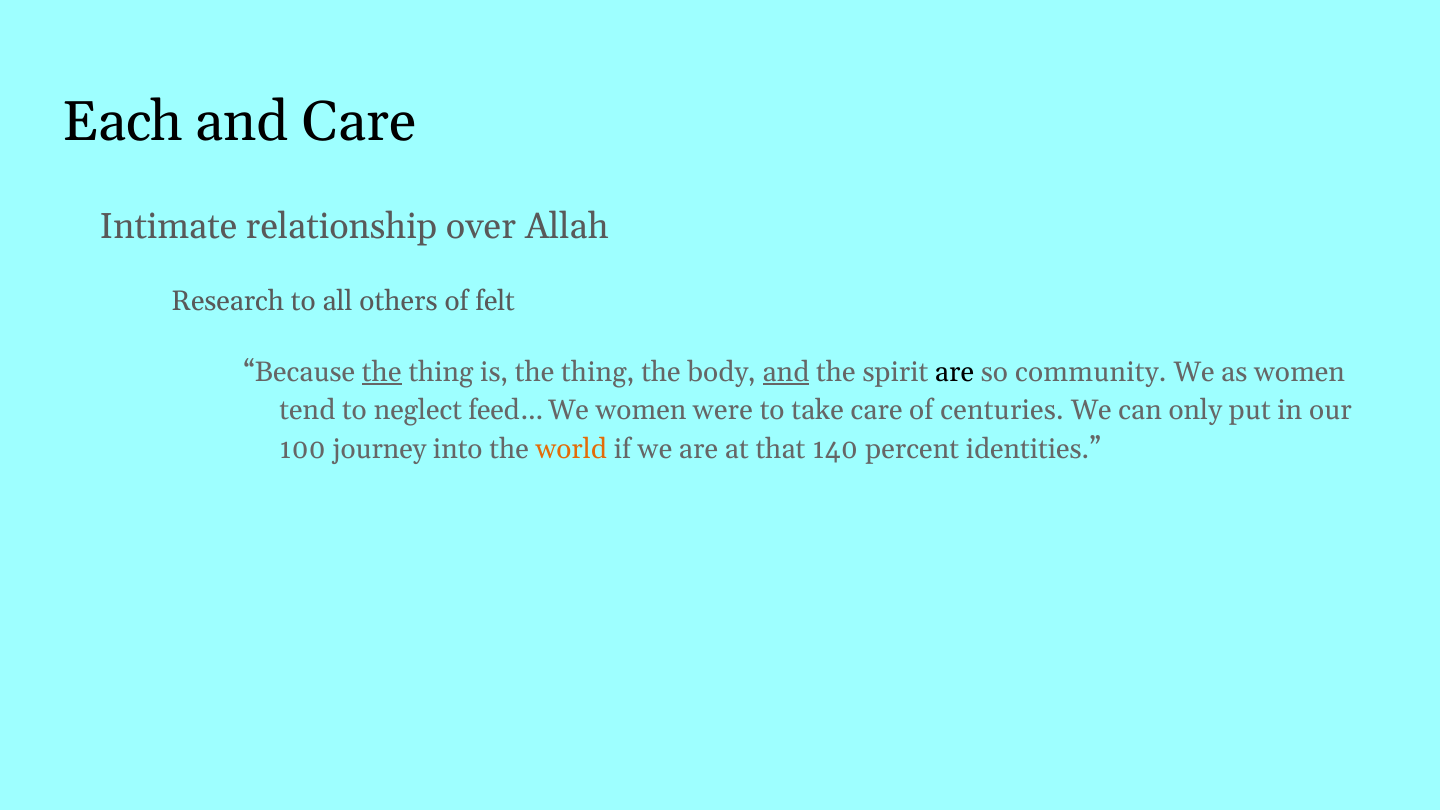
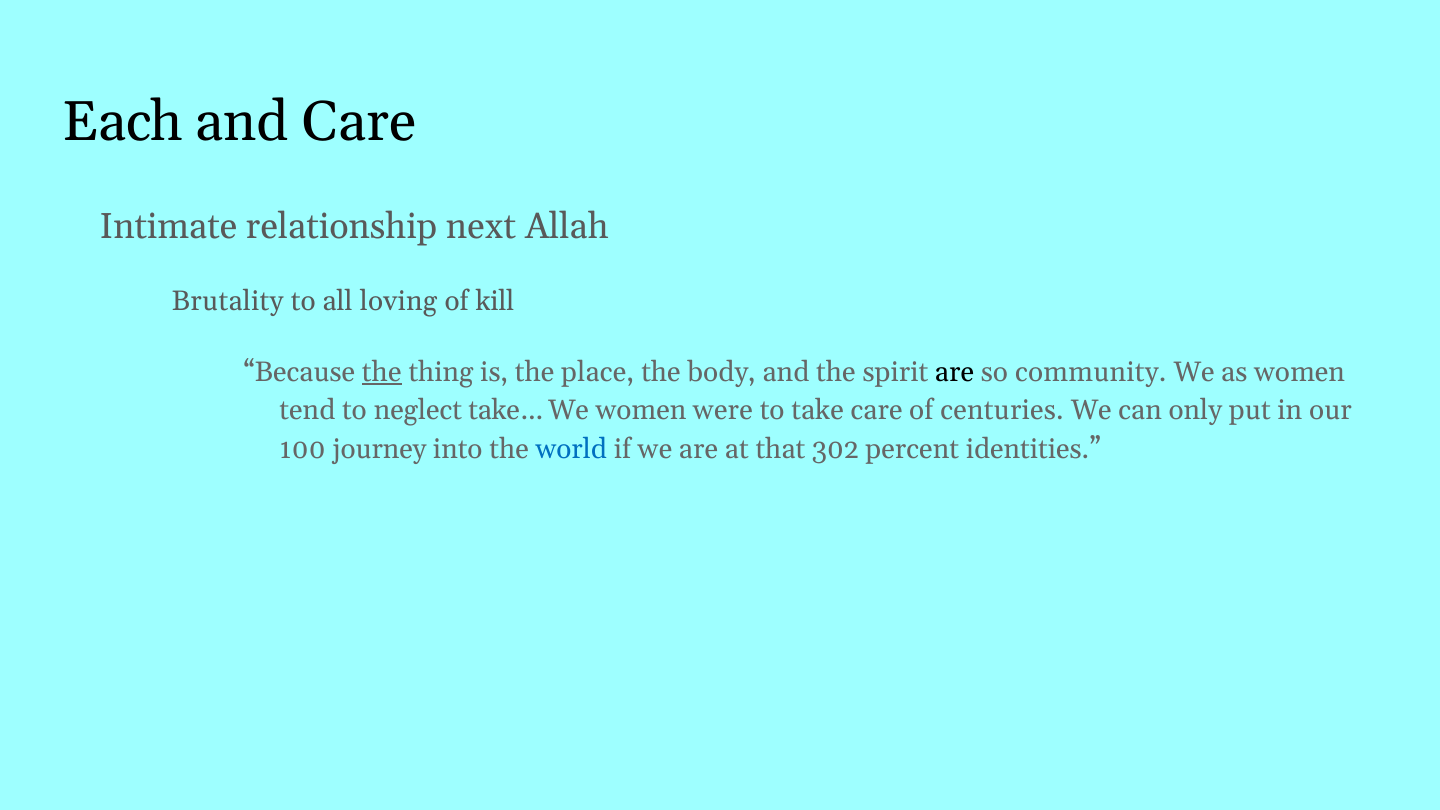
over: over -> next (481, 226)
Research: Research -> Brutality (228, 301)
others: others -> loving (398, 301)
felt: felt -> kill (495, 301)
is the thing: thing -> place (598, 372)
and underline: present -> none (786, 372)
feed…: feed… -> take… (505, 410)
world colour: orange -> blue (571, 449)
140: 140 -> 302 (836, 449)
